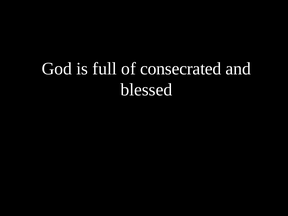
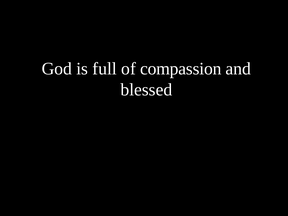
consecrated: consecrated -> compassion (181, 69)
